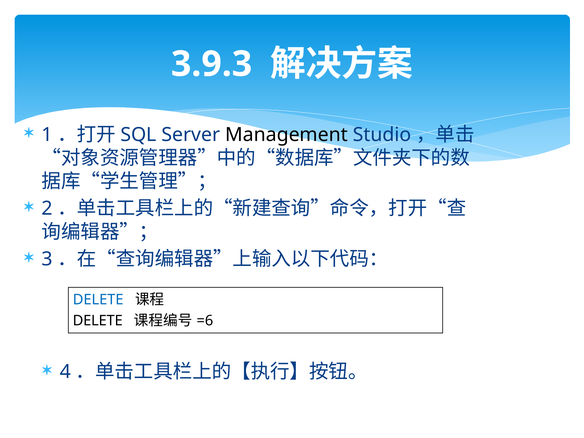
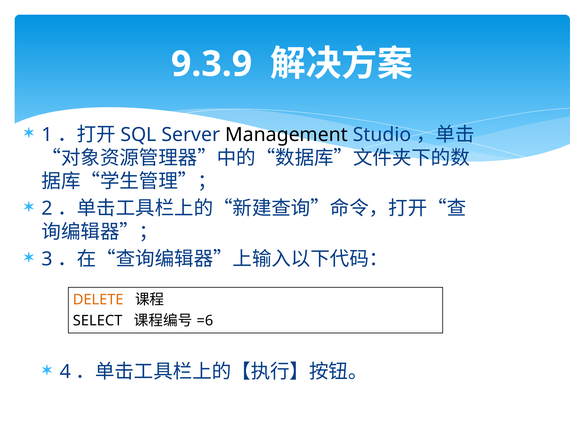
3.9.3: 3.9.3 -> 9.3.9 (212, 64)
DELETE colour: blue -> orange (98, 300)
DELETE: DELETE -> SELECT (98, 321)
